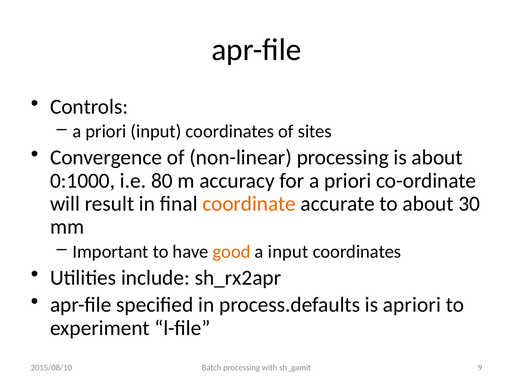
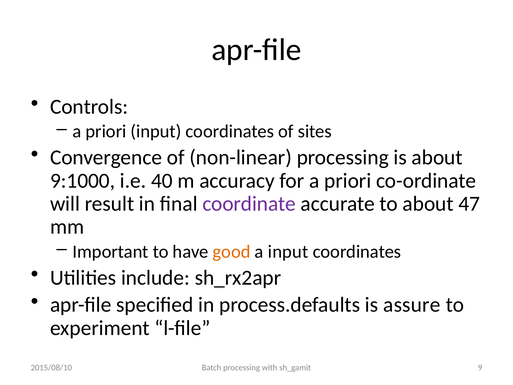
0:1000: 0:1000 -> 9:1000 (83, 181)
80: 80 -> 40 (162, 181)
coordinate colour: orange -> purple (249, 204)
30: 30 -> 47 (469, 204)
apriori: apriori -> assure (412, 305)
